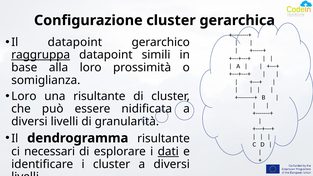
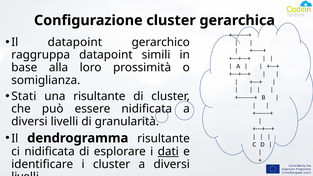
raggruppa underline: present -> none (41, 55)
Loro: Loro -> Stati (24, 96)
ci necessari: necessari -> nidificata (50, 152)
